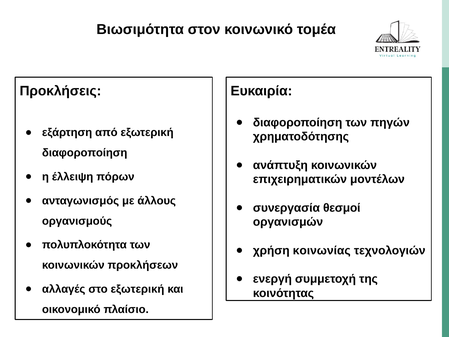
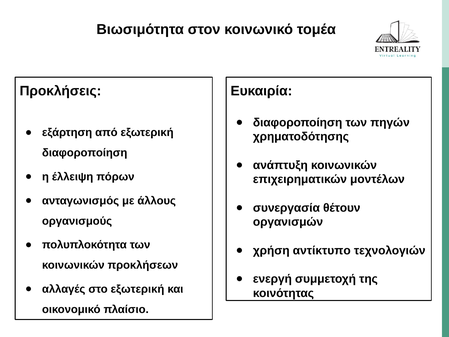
θεσμοί: θεσμοί -> θέτουν (342, 208)
κοινωνίας: κοινωνίας -> αντίκτυπο (322, 250)
